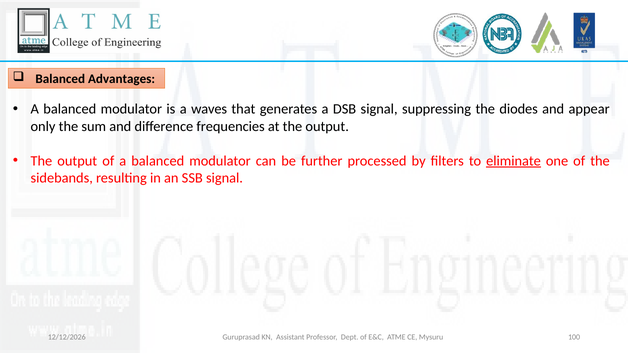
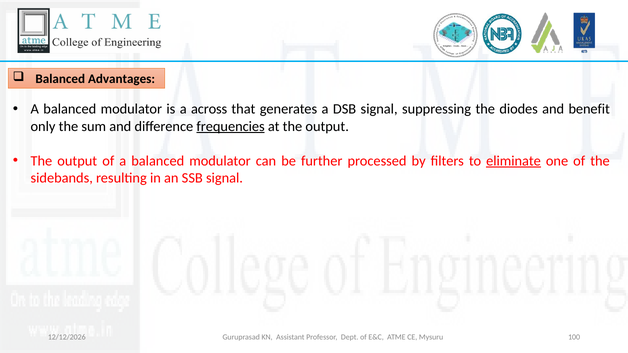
waves: waves -> across (209, 109)
appear: appear -> benefit (589, 109)
frequencies underline: none -> present (231, 126)
